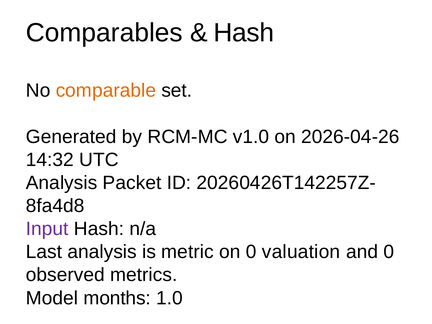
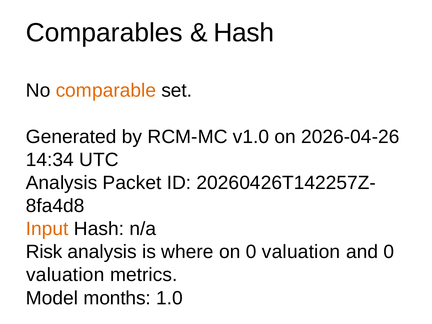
14:32: 14:32 -> 14:34 (50, 160)
Input colour: purple -> orange (47, 229)
Last: Last -> Risk (44, 252)
metric: metric -> where (187, 252)
observed: observed -> valuation (65, 275)
